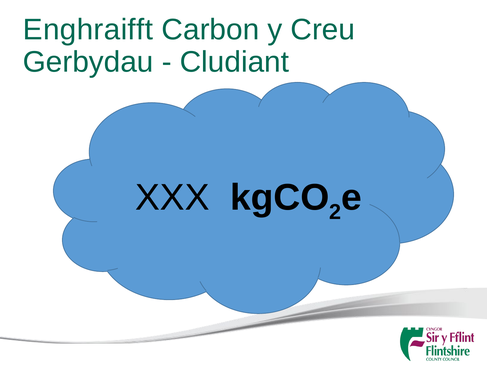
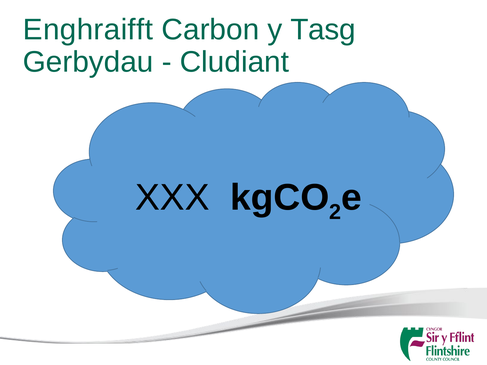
Creu: Creu -> Tasg (323, 30)
